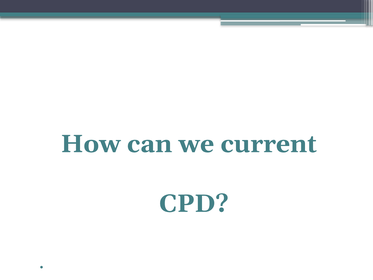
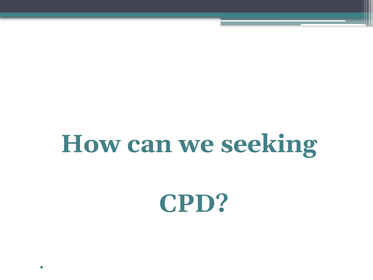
current: current -> seeking (269, 144)
